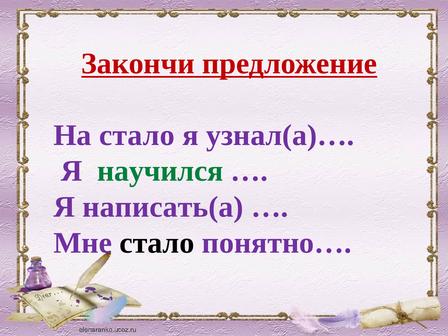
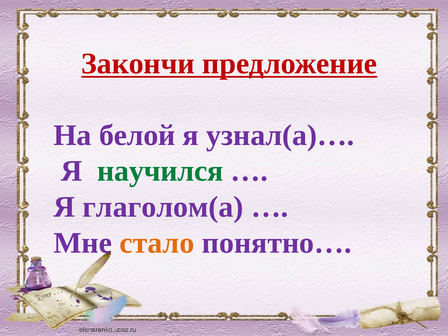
На стало: стало -> белой (137, 135)
написать(а: написать(а -> глаголом(а (163, 207)
стало colour: black -> orange (157, 243)
